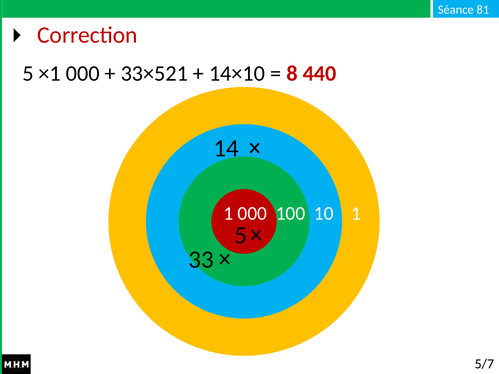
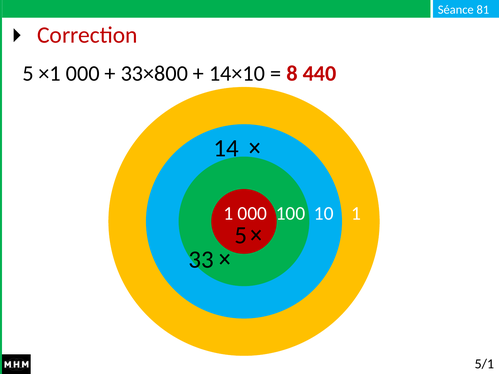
33×521: 33×521 -> 33×800 (154, 74)
5/7: 5/7 -> 5/1 (484, 364)
